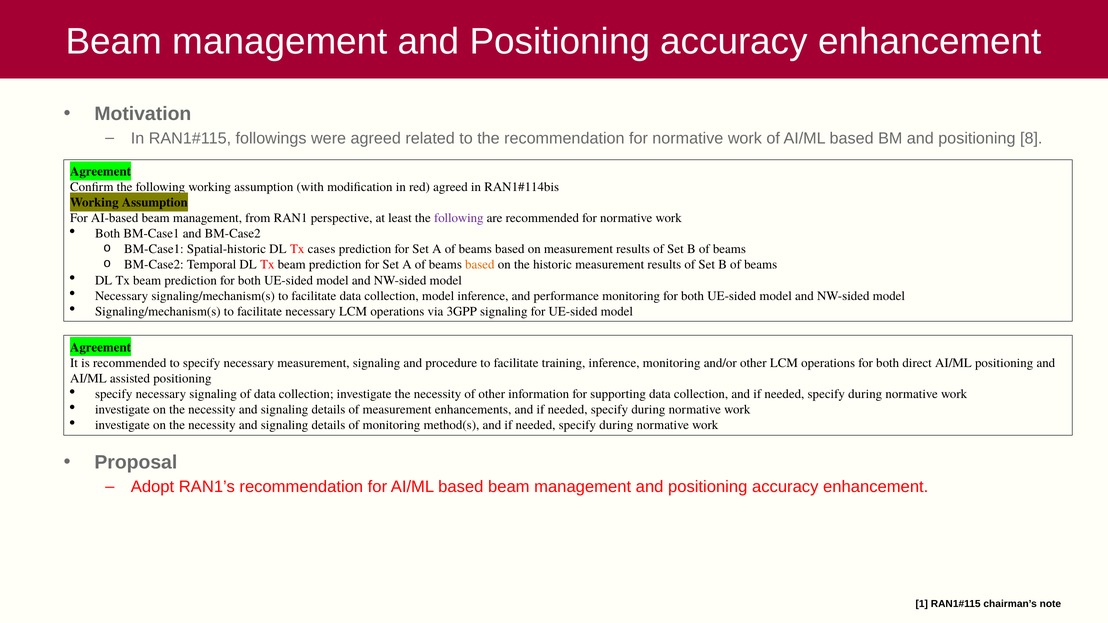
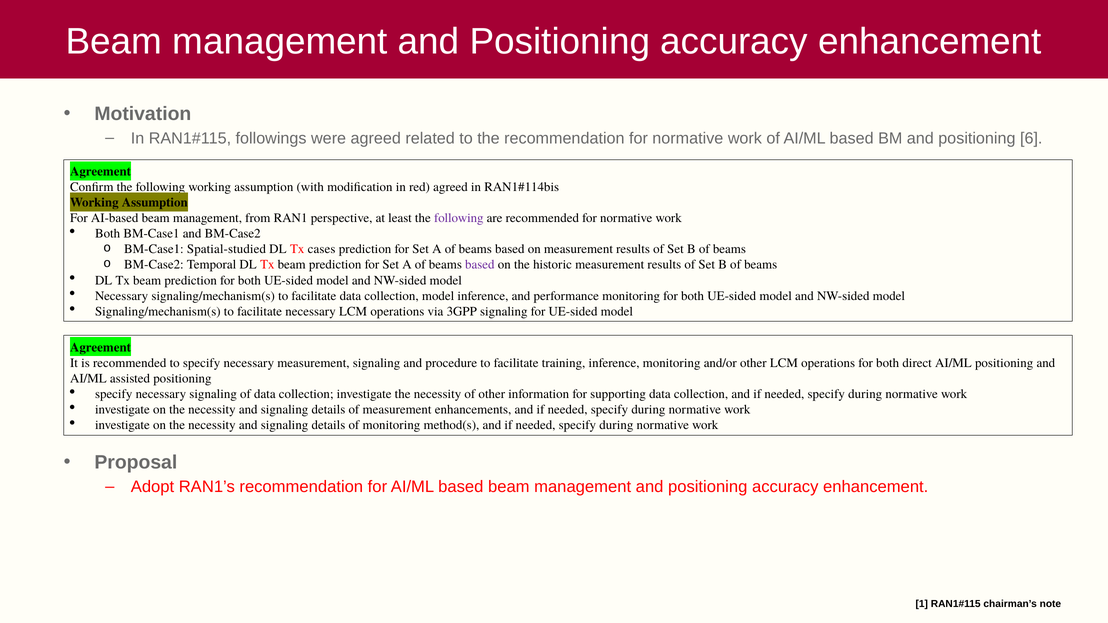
8: 8 -> 6 (1031, 138)
Spatial-historic: Spatial-historic -> Spatial-studied (226, 249)
based colour: orange -> purple (480, 265)
